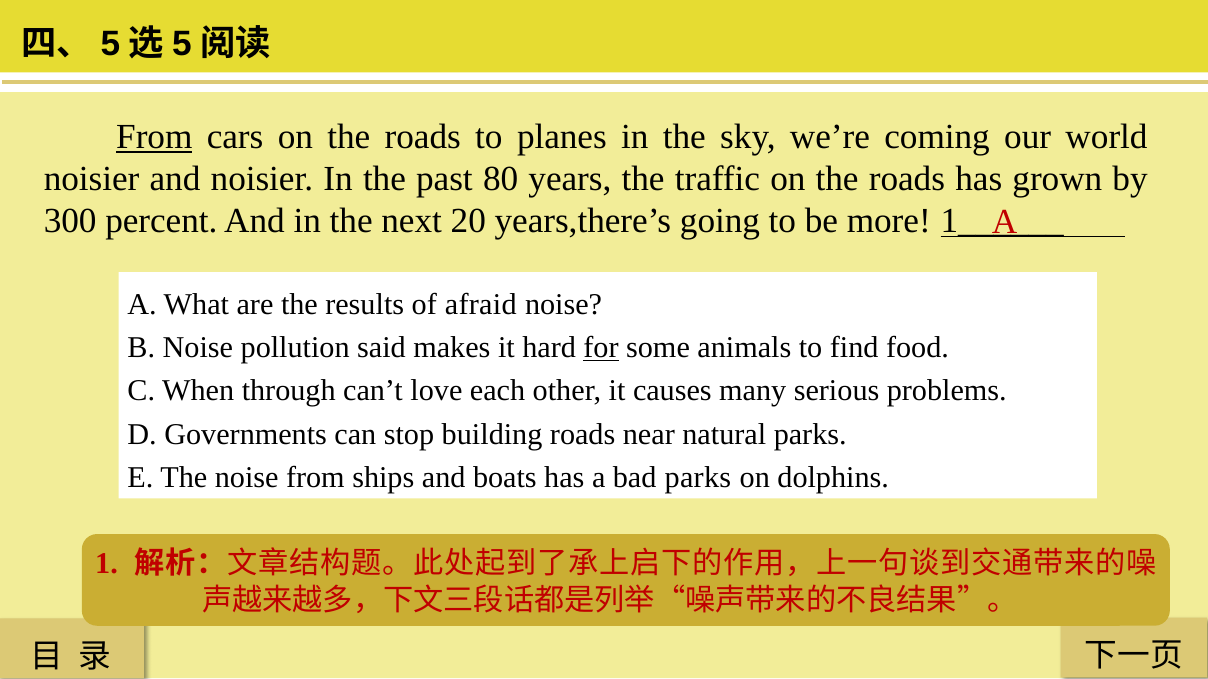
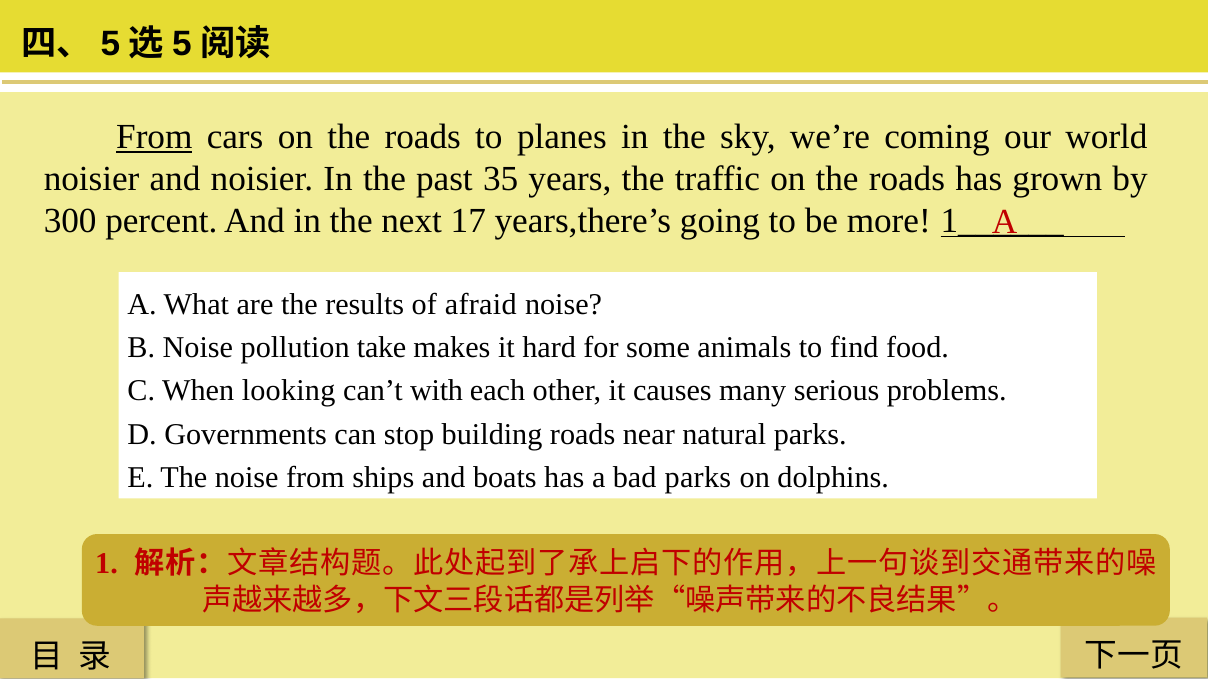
80: 80 -> 35 (501, 179)
20: 20 -> 17 (468, 221)
said: said -> take (382, 348)
for underline: present -> none (601, 348)
through: through -> looking (289, 391)
love: love -> with (437, 391)
